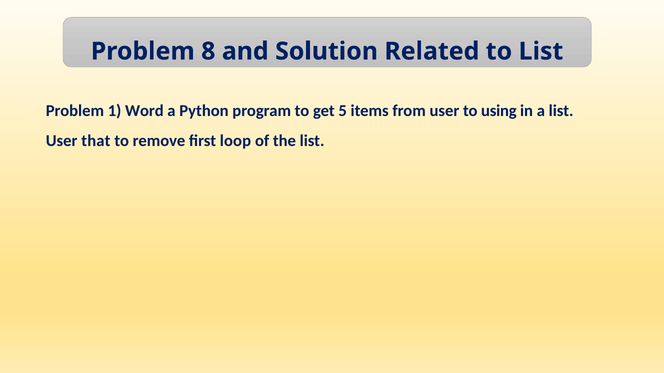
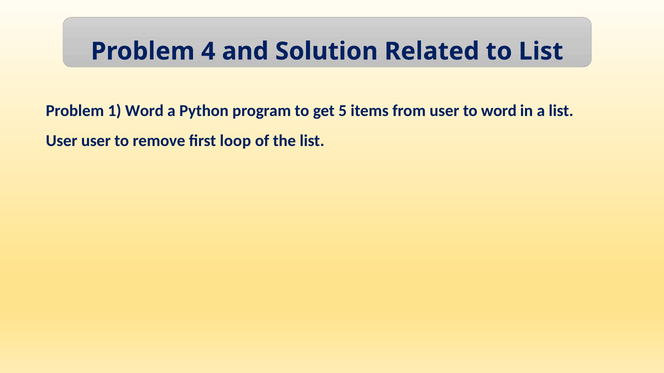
8: 8 -> 4 (208, 51)
to using: using -> word (499, 111)
User that: that -> user (96, 141)
